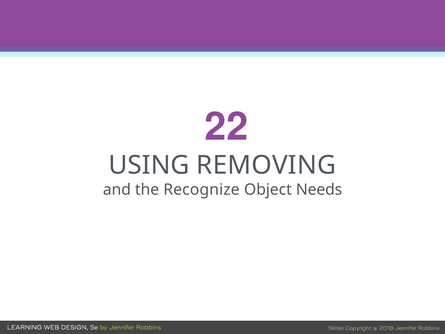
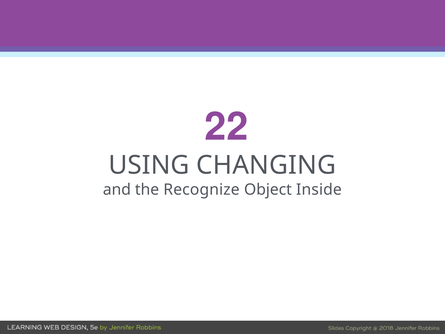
REMOVING: REMOVING -> CHANGING (266, 165)
Needs: Needs -> Inside (319, 189)
